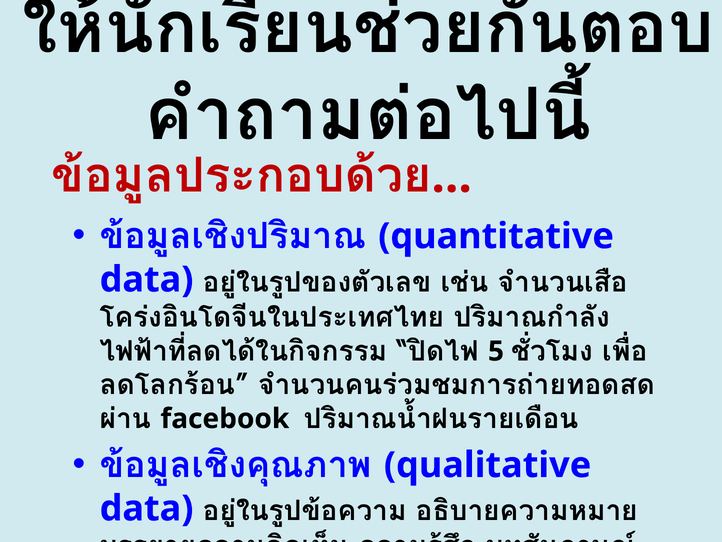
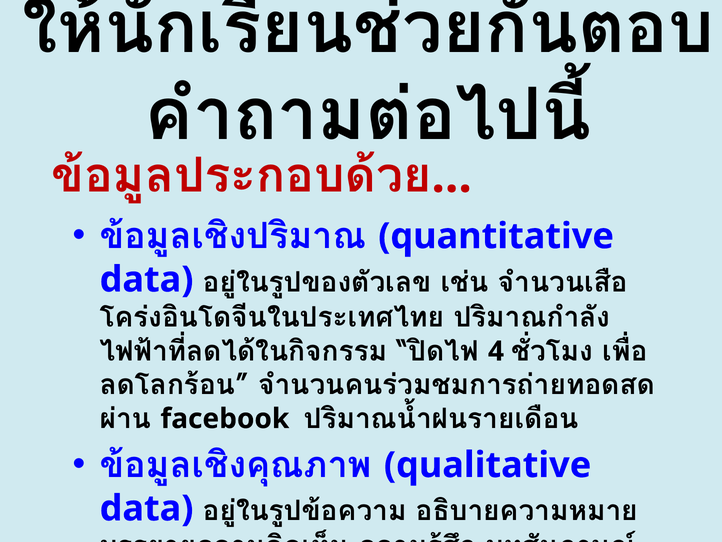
5: 5 -> 4 (496, 351)
